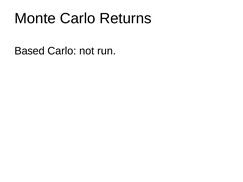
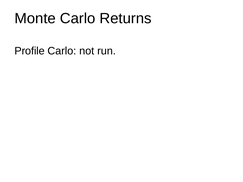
Based: Based -> Profile (30, 51)
